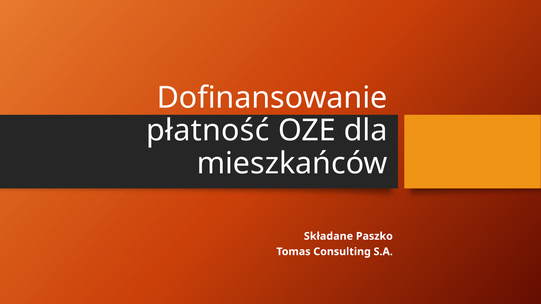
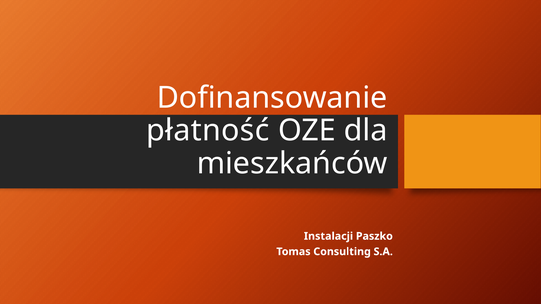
Składane: Składane -> Instalacji (328, 236)
